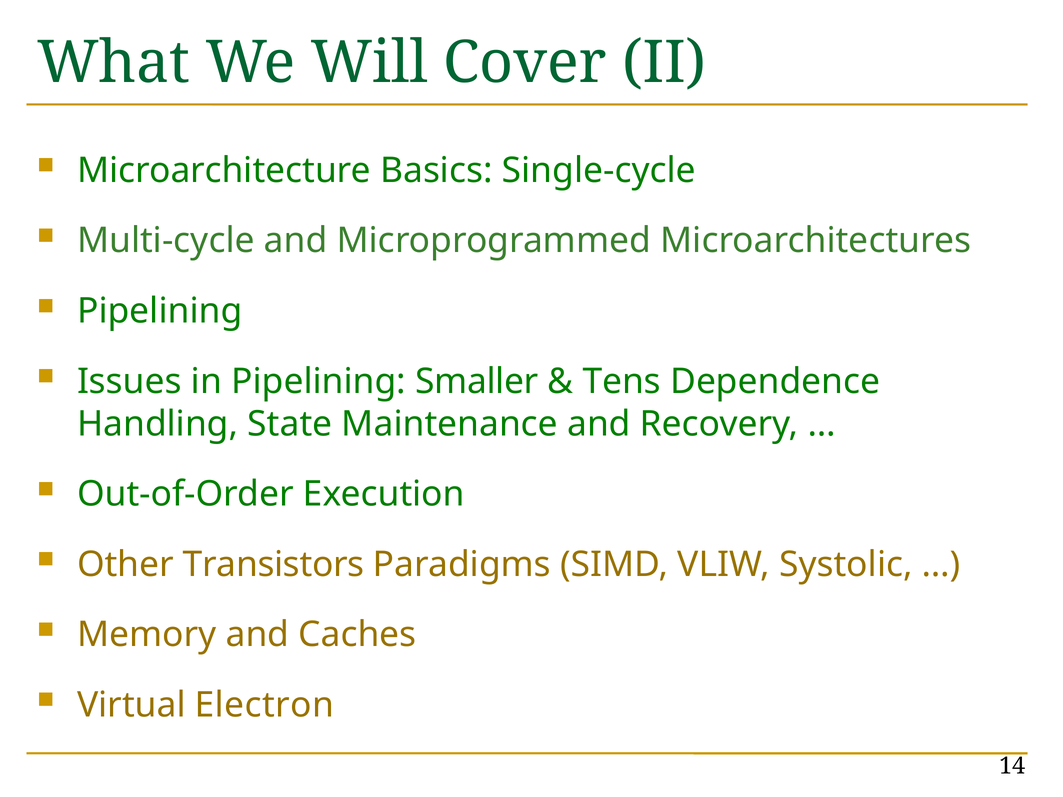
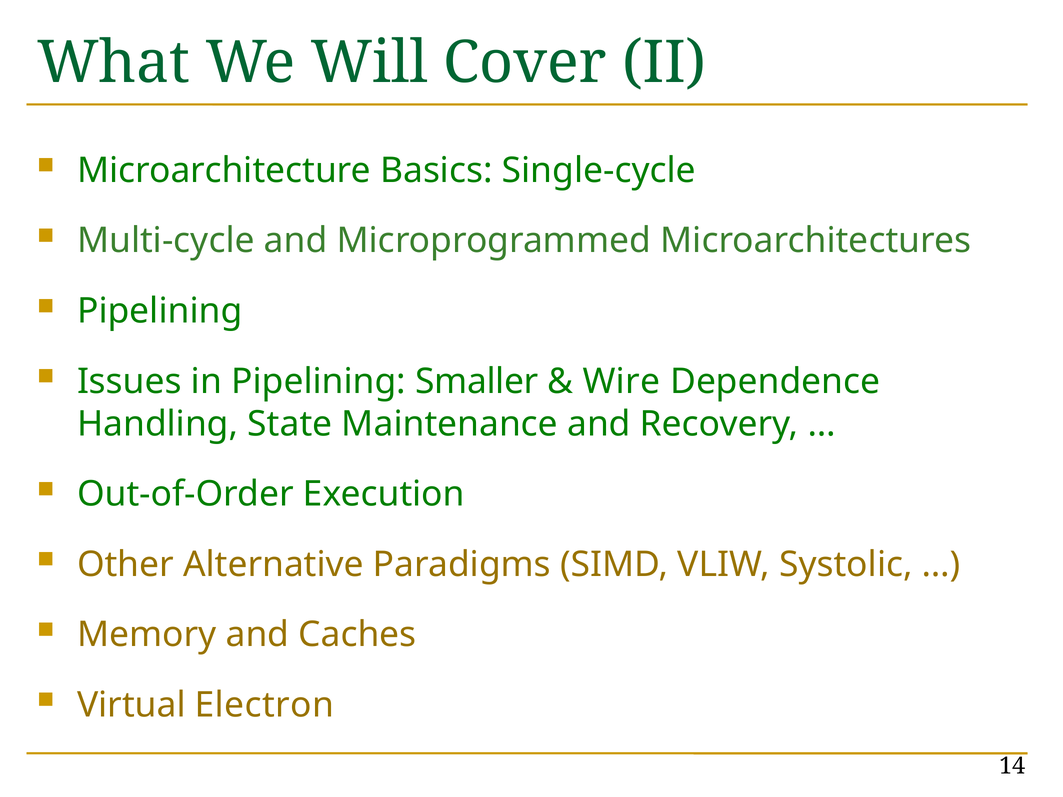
Tens: Tens -> Wire (622, 381)
Transistors: Transistors -> Alternative (273, 565)
